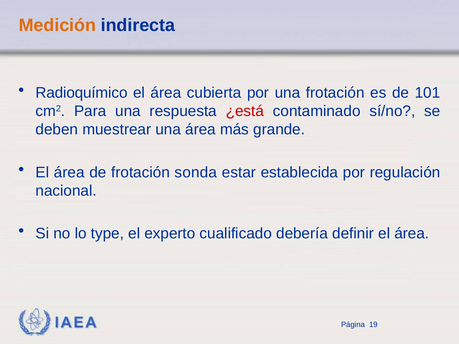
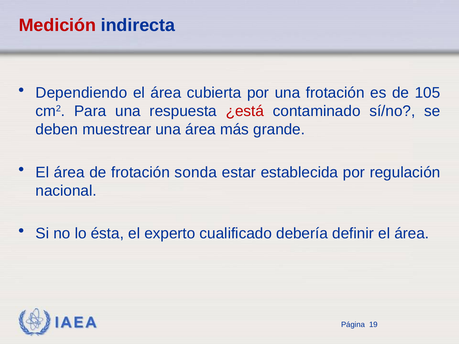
Medición colour: orange -> red (57, 25)
Radioquímico: Radioquímico -> Dependiendo (81, 93)
101: 101 -> 105 (428, 93)
type: type -> ésta (107, 234)
